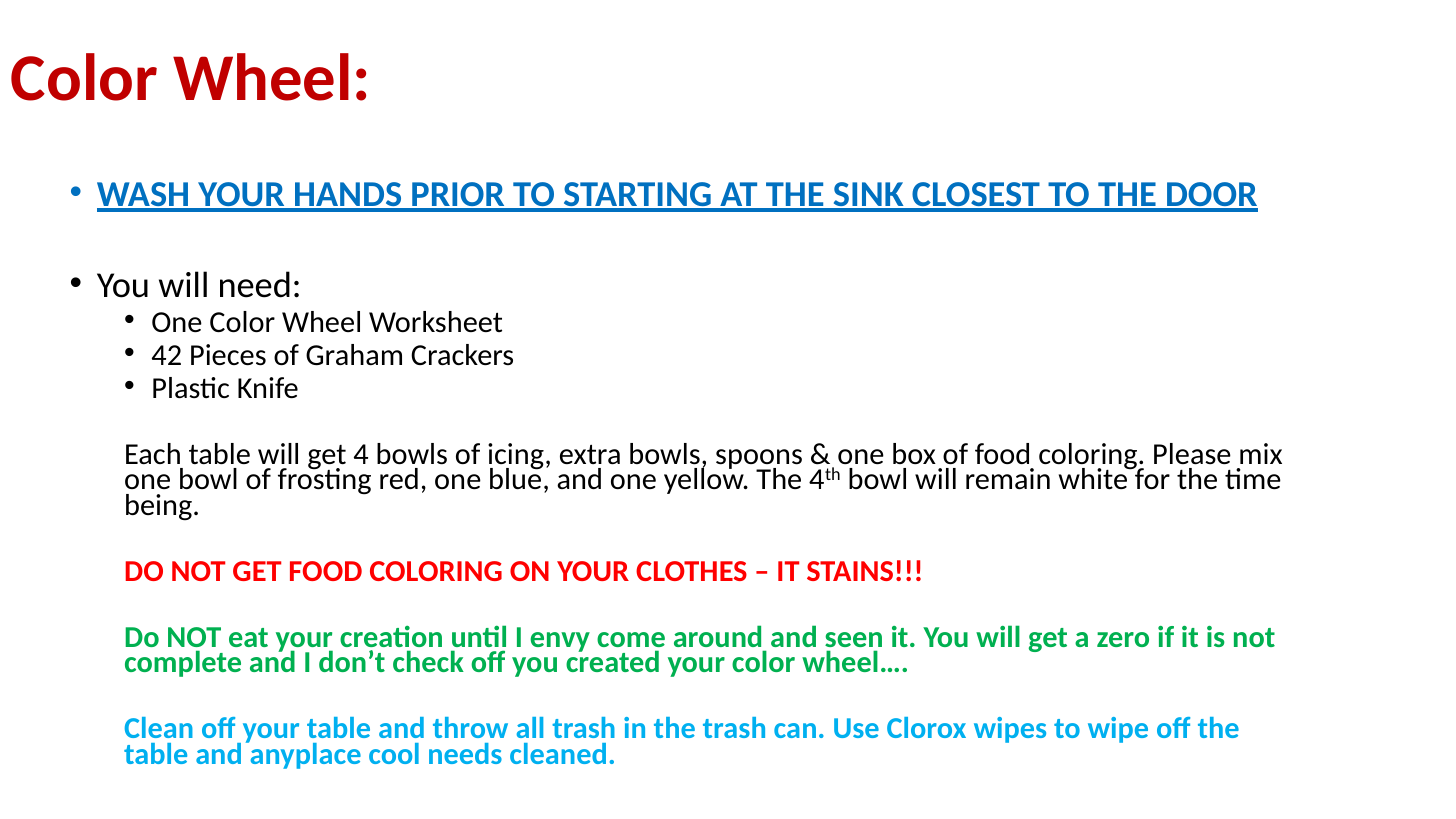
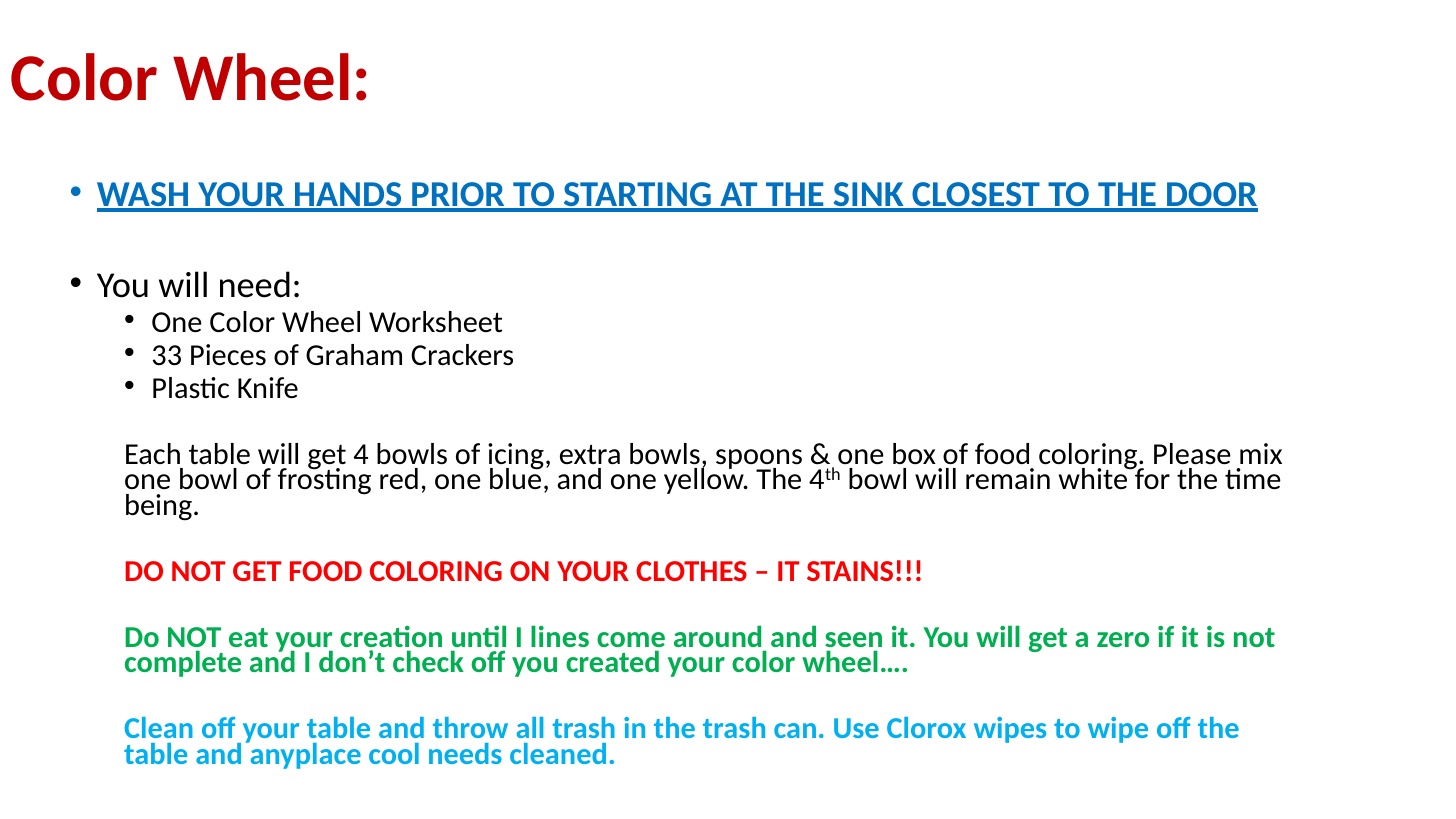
42: 42 -> 33 (167, 355)
envy: envy -> lines (560, 637)
